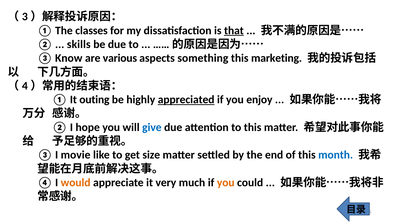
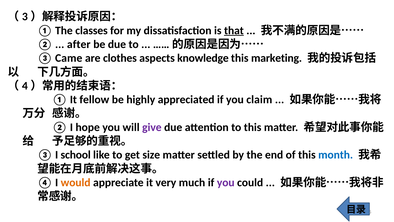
skills: skills -> after (79, 44)
Know: Know -> Came (69, 58)
various: various -> clothes (120, 58)
something: something -> knowledge (203, 58)
outing: outing -> fellow (94, 99)
appreciated underline: present -> none (186, 99)
enjoy: enjoy -> claim (259, 99)
give colour: blue -> purple (152, 127)
movie: movie -> school (76, 155)
you colour: orange -> purple (226, 182)
